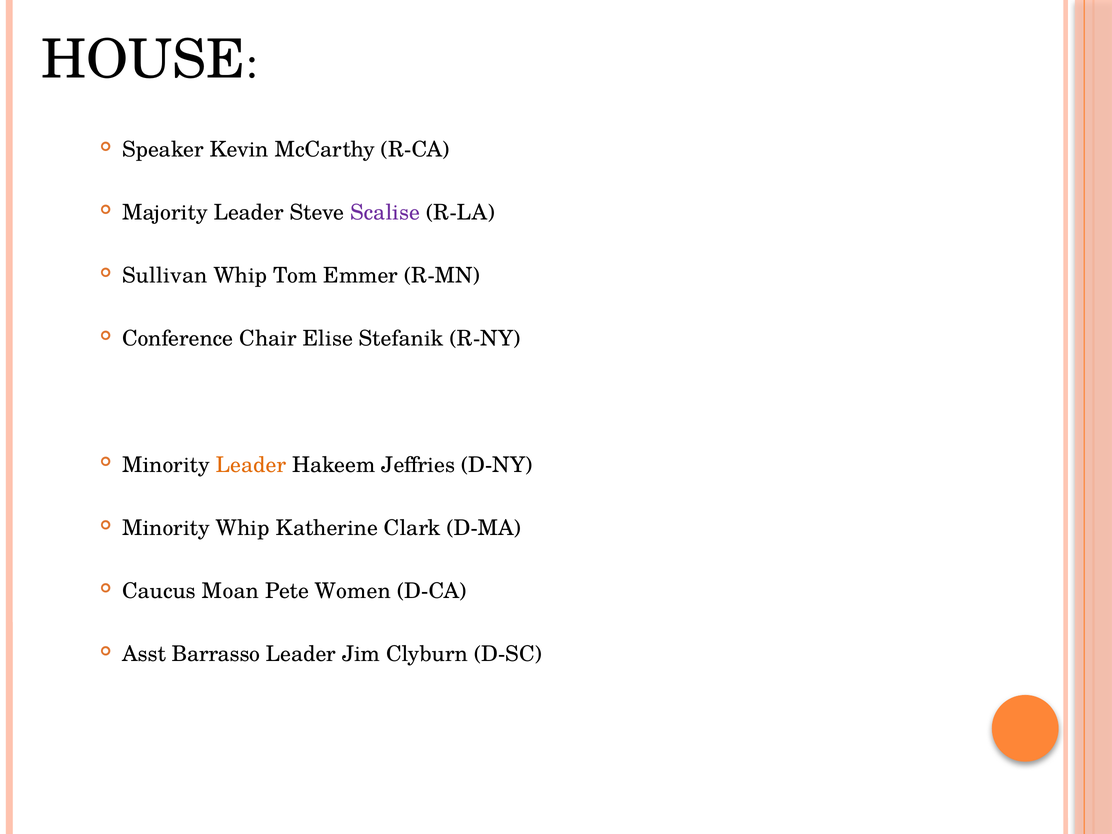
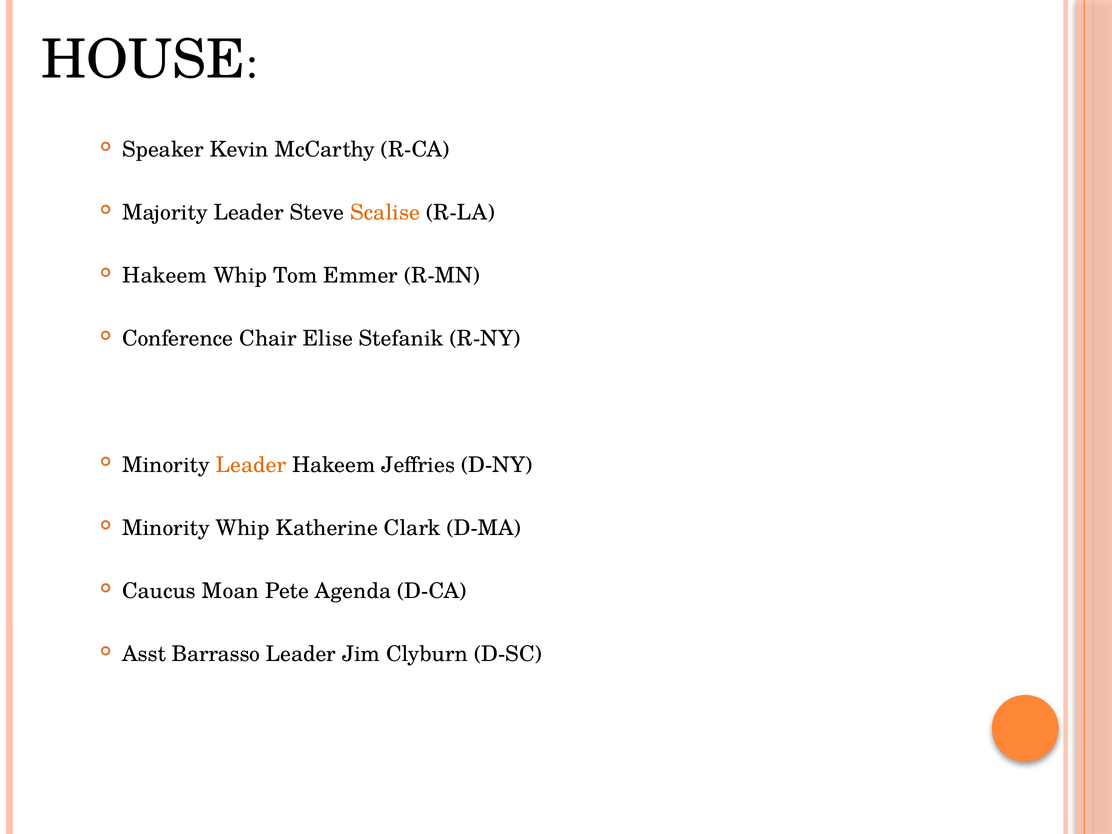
Scalise colour: purple -> orange (385, 213)
Sullivan: Sullivan -> Hakeem (165, 276)
Women: Women -> Agenda (353, 591)
